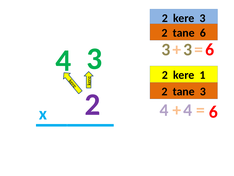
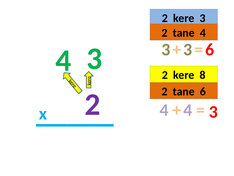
tane 6: 6 -> 4 (203, 33)
1: 1 -> 8 (202, 75)
tane 3: 3 -> 6 (203, 91)
6: 6 -> 3 (213, 112)
